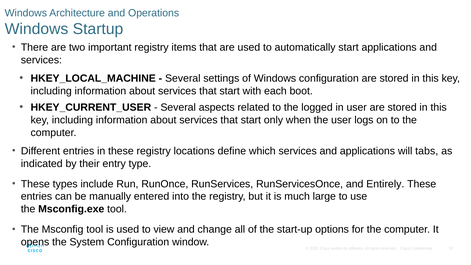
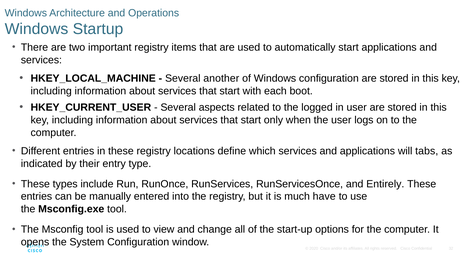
settings: settings -> another (221, 78)
large: large -> have (324, 197)
